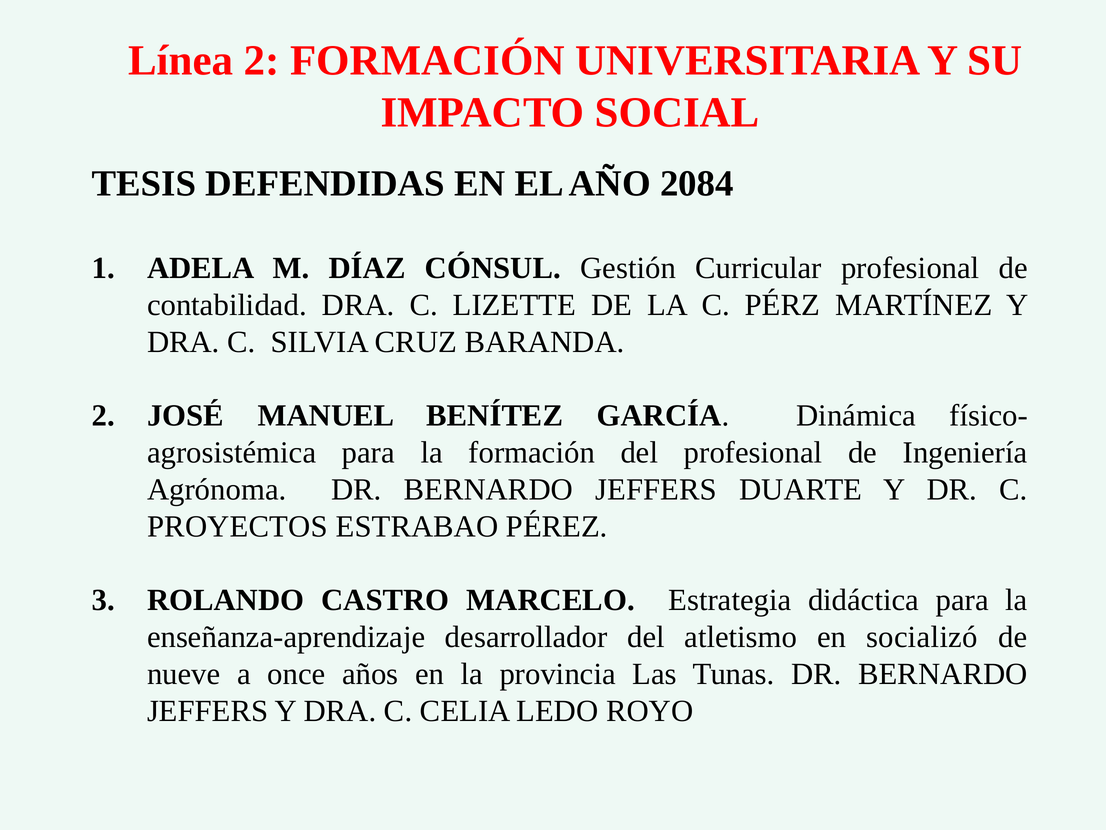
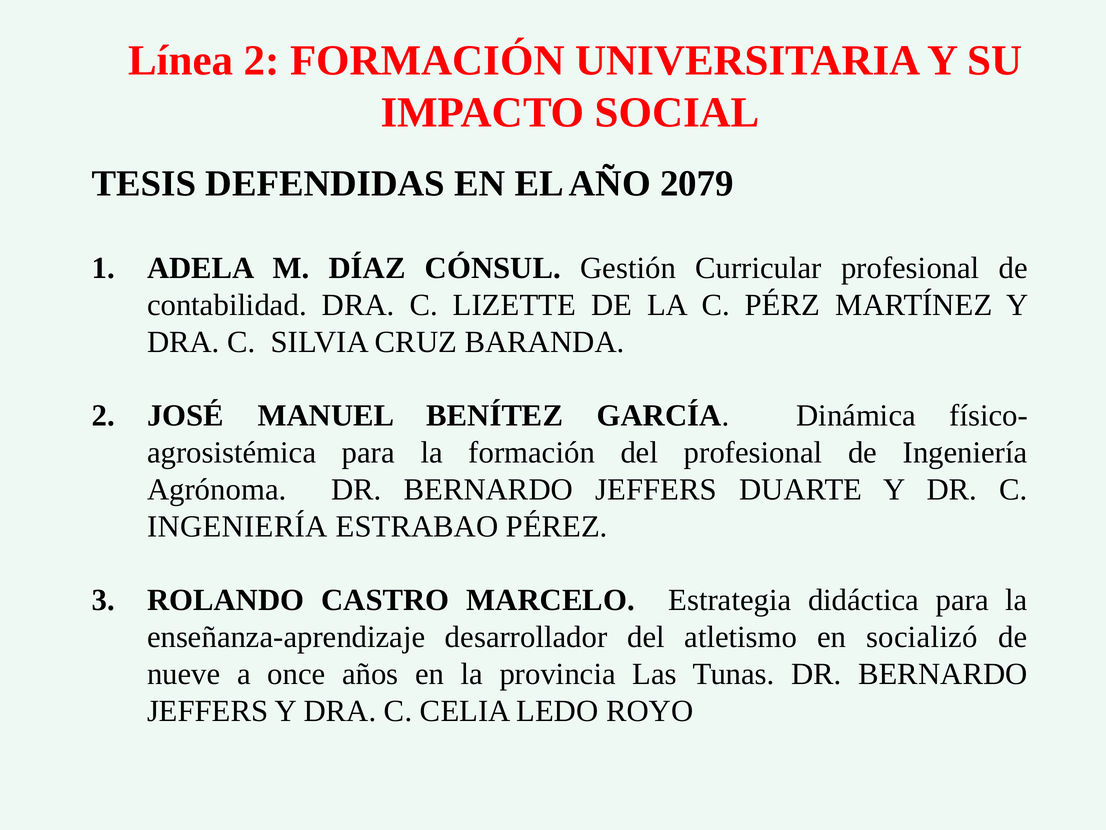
2084: 2084 -> 2079 (697, 184)
PROYECTOS: PROYECTOS -> INGENIERÍA (237, 526)
